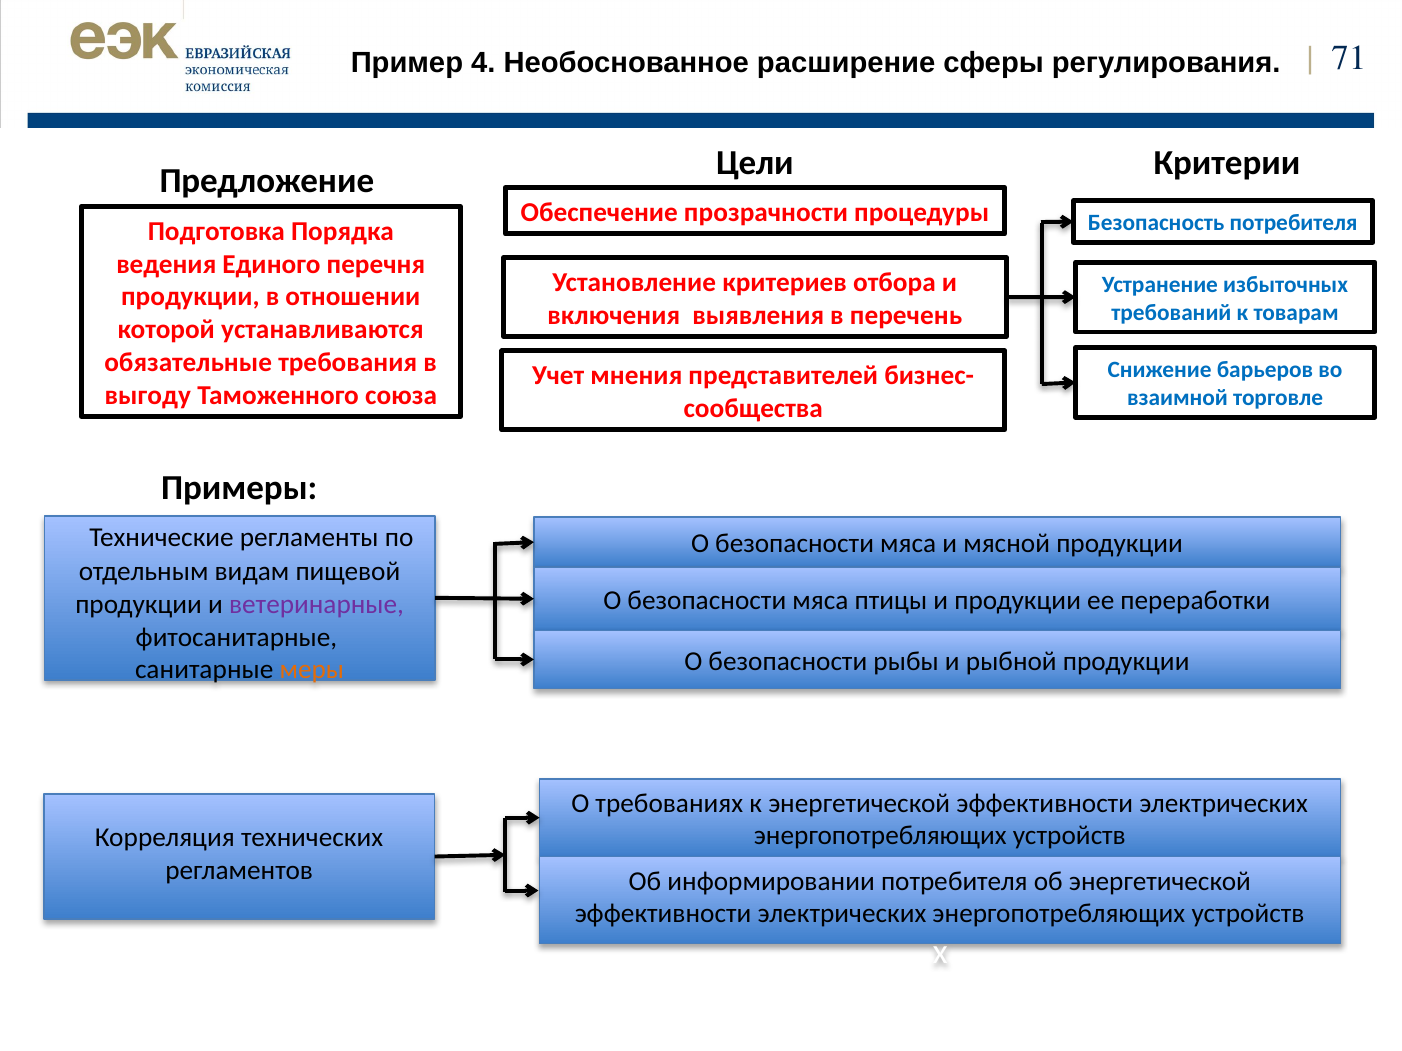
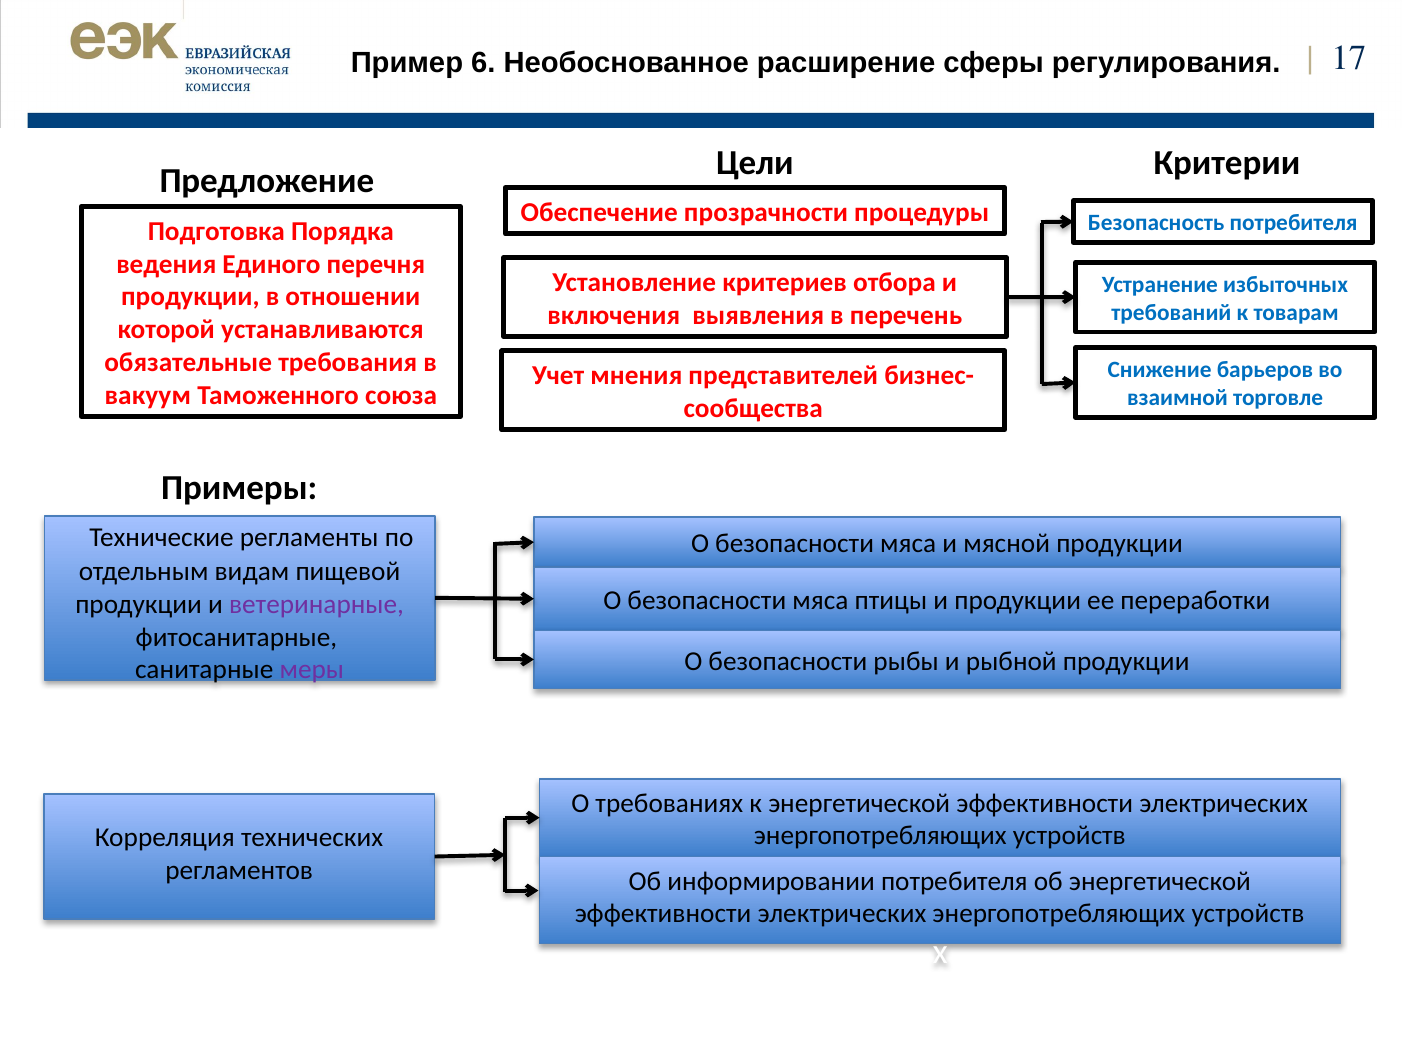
71: 71 -> 17 (1349, 58)
4: 4 -> 6 (483, 63)
выгоду: выгоду -> вакуум (148, 395)
меры colour: orange -> purple (312, 670)
